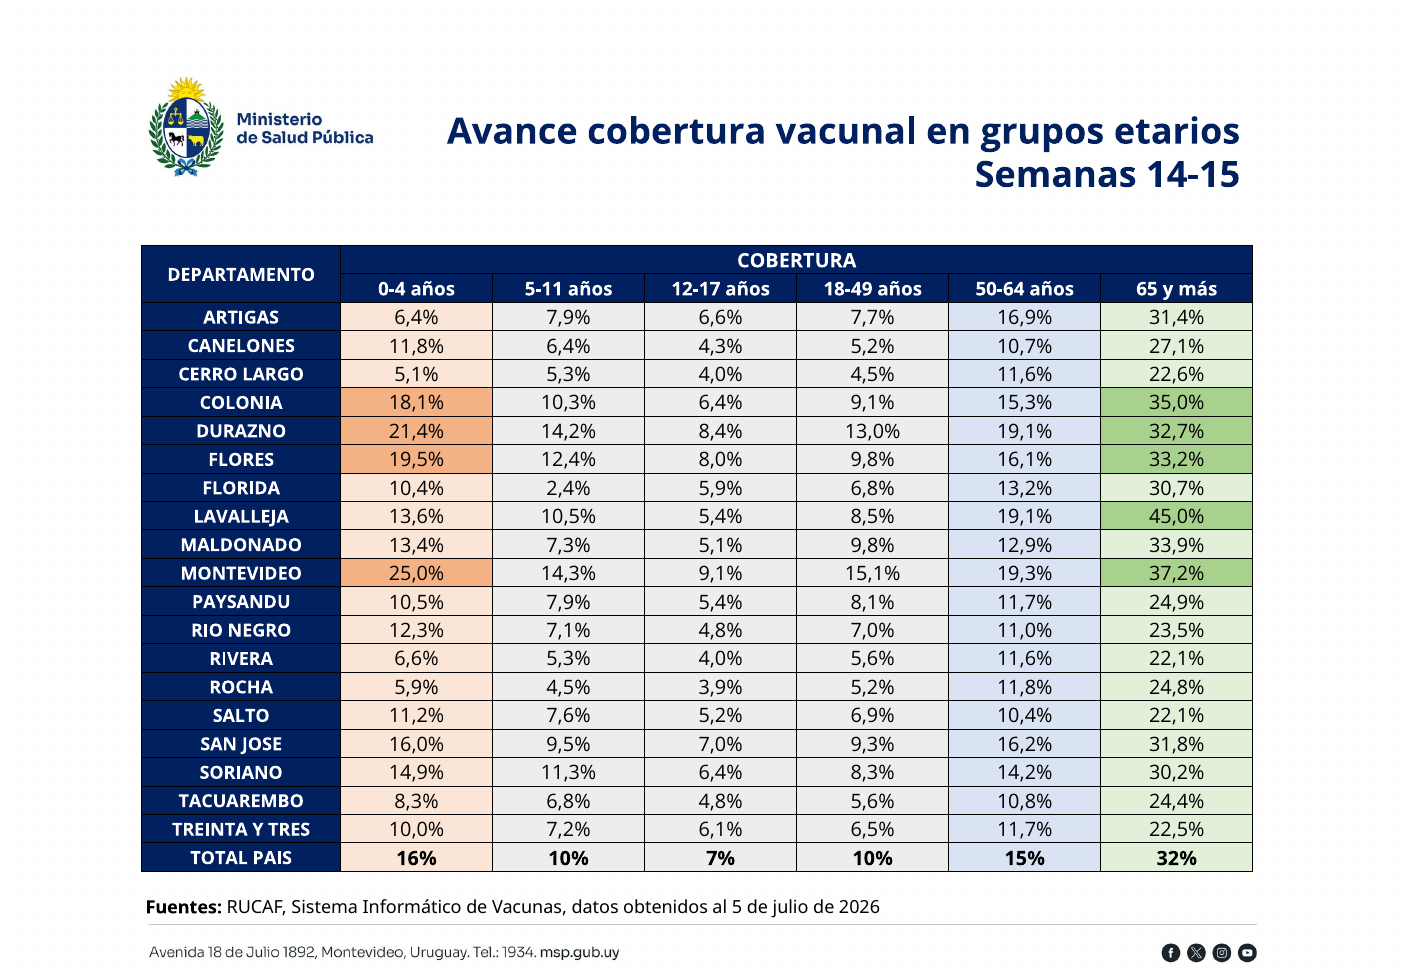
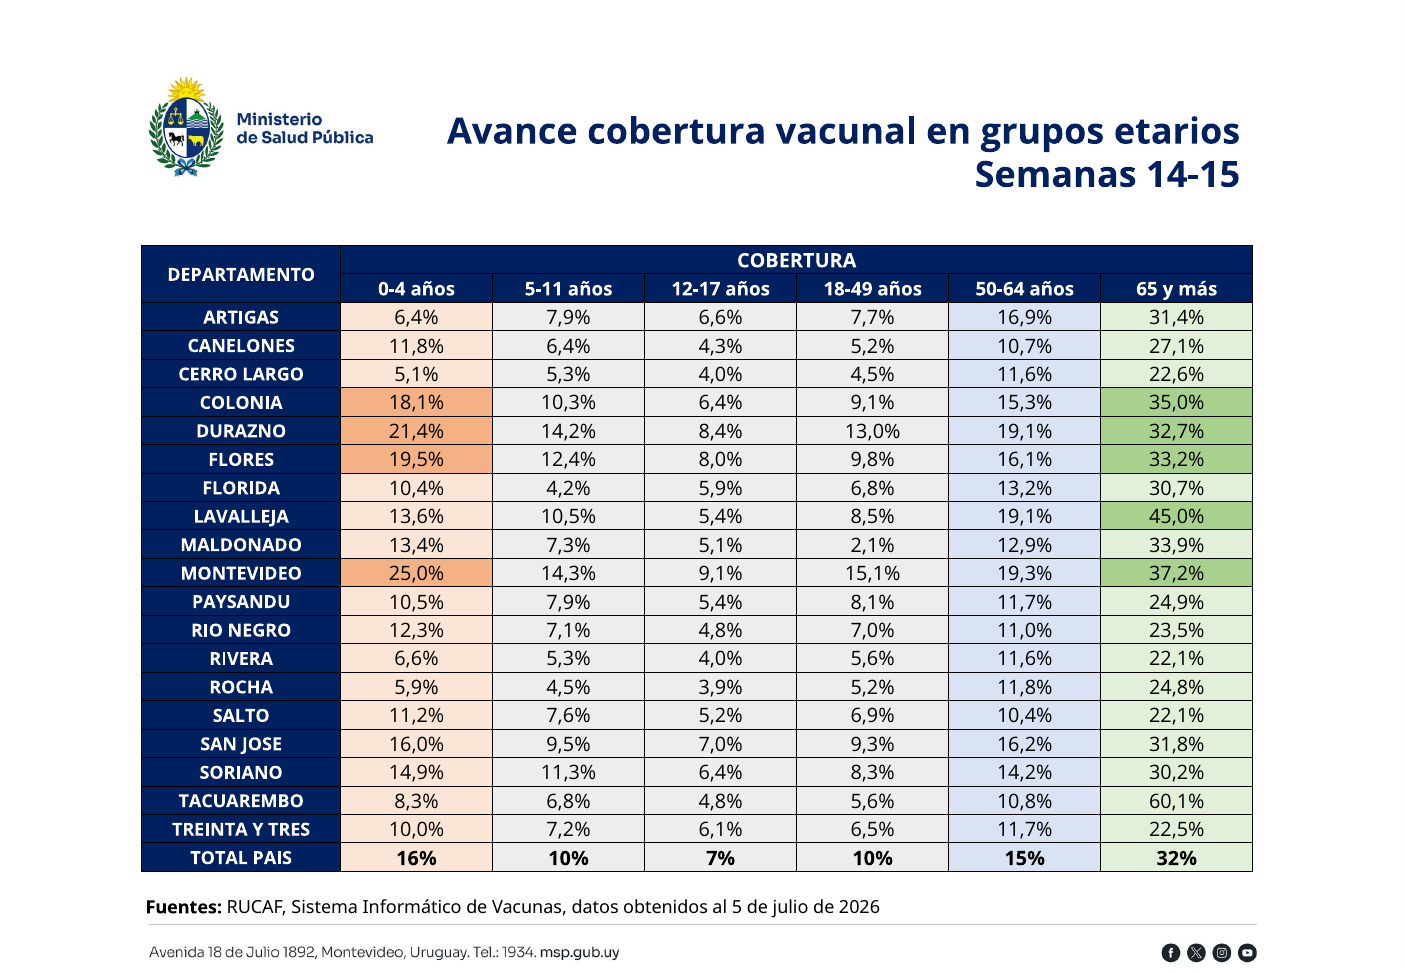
2,4%: 2,4% -> 4,2% (569, 489)
5,1% 9,8%: 9,8% -> 2,1% (873, 546)
24,4%: 24,4% -> 60,1% (1177, 802)
